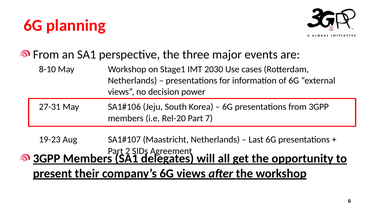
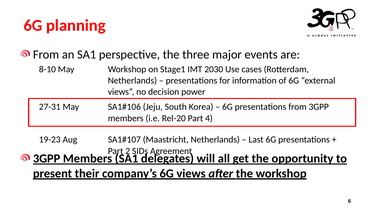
7: 7 -> 4 (209, 118)
